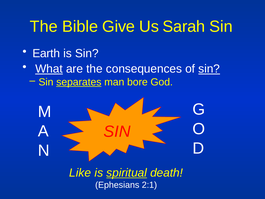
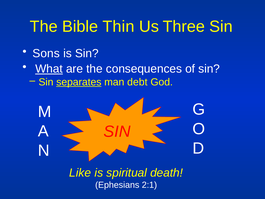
Give: Give -> Thin (118, 27)
Sarah: Sarah -> Three (184, 27)
Earth: Earth -> Sons (46, 53)
sin underline: present -> none (209, 69)
bore: bore -> debt (137, 82)
spiritual underline: present -> none (127, 173)
